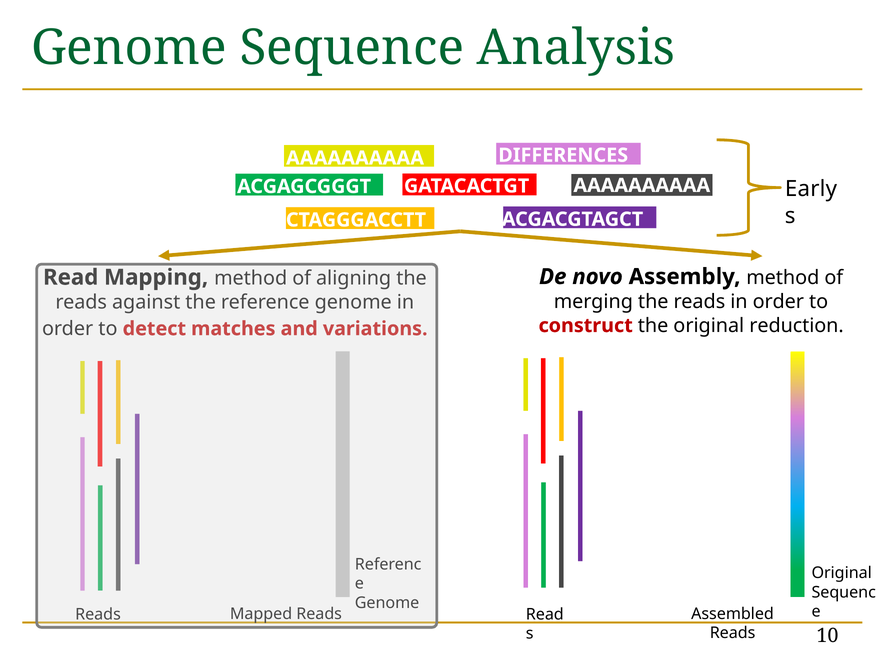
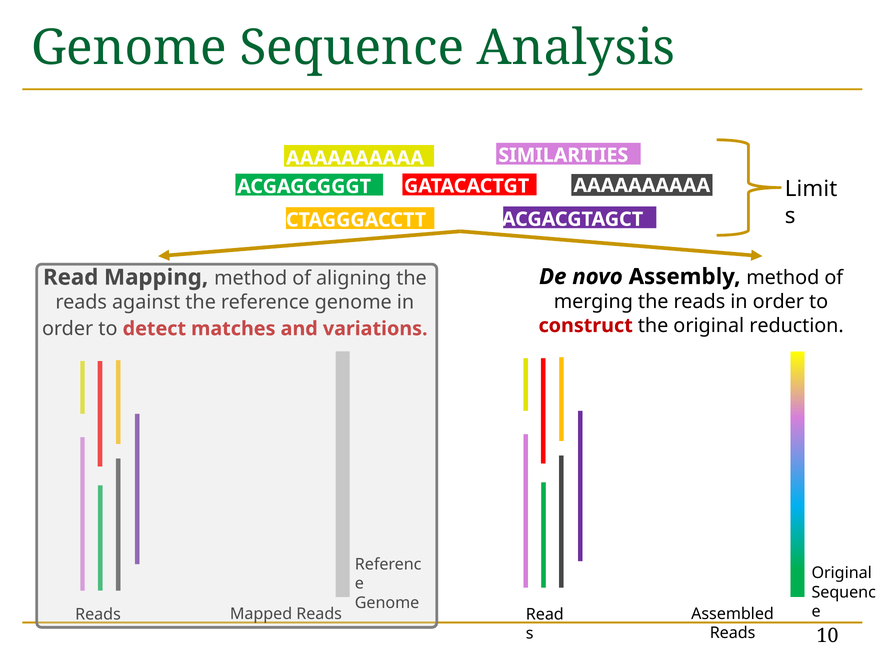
DIFFERENCES: DIFFERENCES -> SIMILARITIES (563, 155)
Early: Early -> Limit (811, 189)
